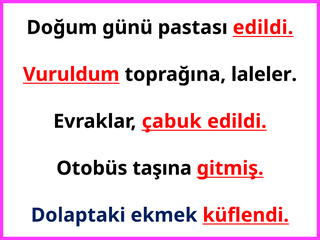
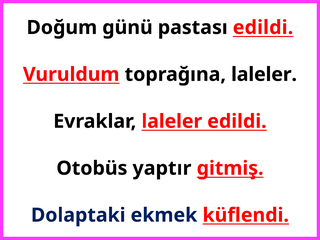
Evraklar çabuk: çabuk -> laleler (172, 121)
taşına: taşına -> yaptır (162, 168)
